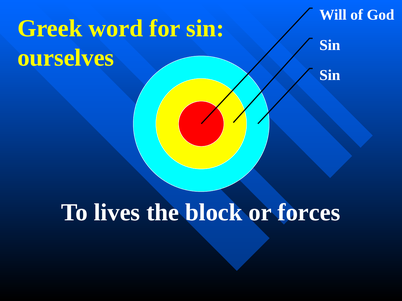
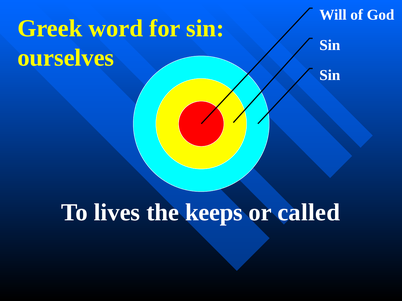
block: block -> keeps (214, 213)
forces: forces -> called (309, 213)
